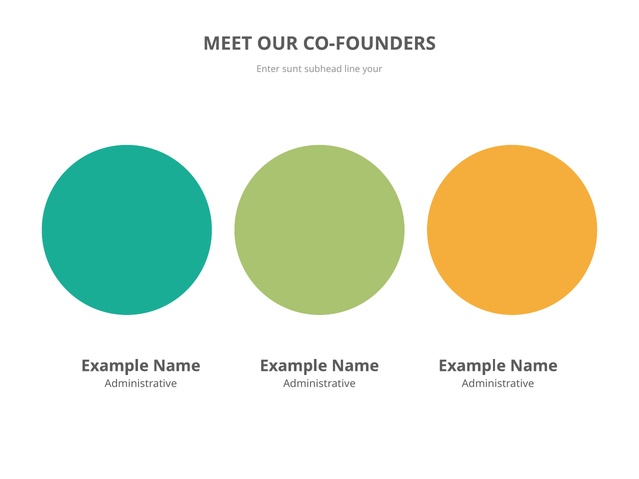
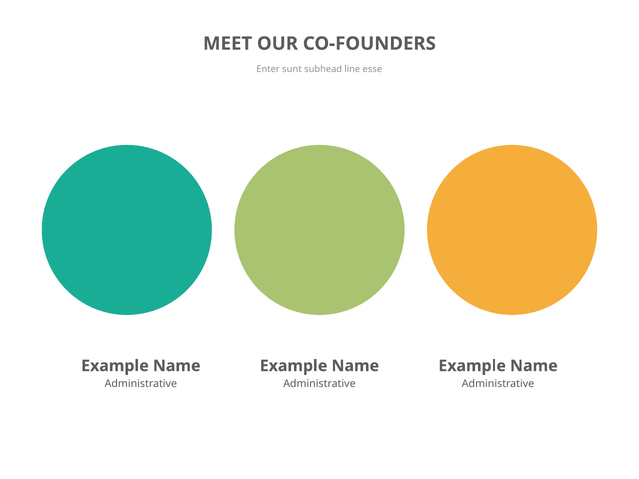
your: your -> esse (372, 69)
